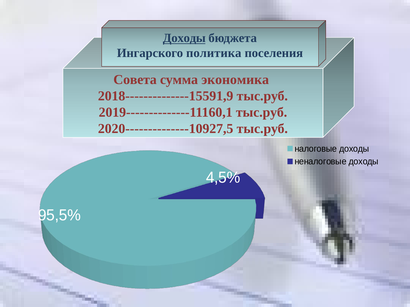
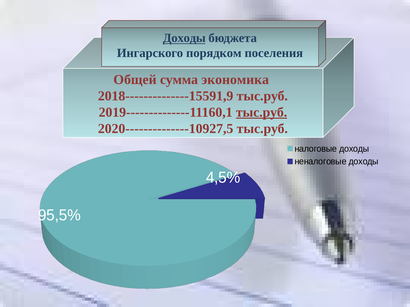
политика: политика -> порядком (214, 53)
Совета: Совета -> Общей (135, 80)
тыс.руб underline: none -> present (262, 113)
